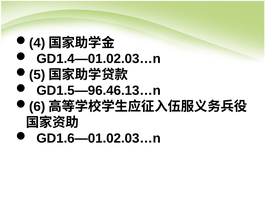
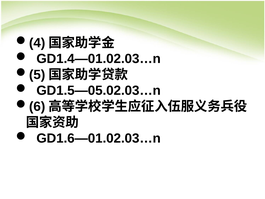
GD1.5—96.46.13…n: GD1.5—96.46.13…n -> GD1.5—05.02.03…n (99, 90)
